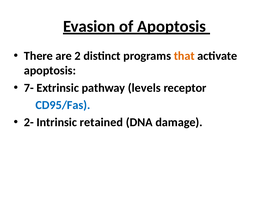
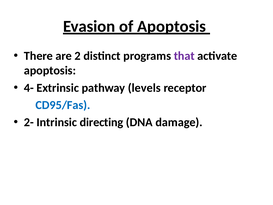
that colour: orange -> purple (184, 56)
7-: 7- -> 4- (29, 88)
retained: retained -> directing (102, 122)
